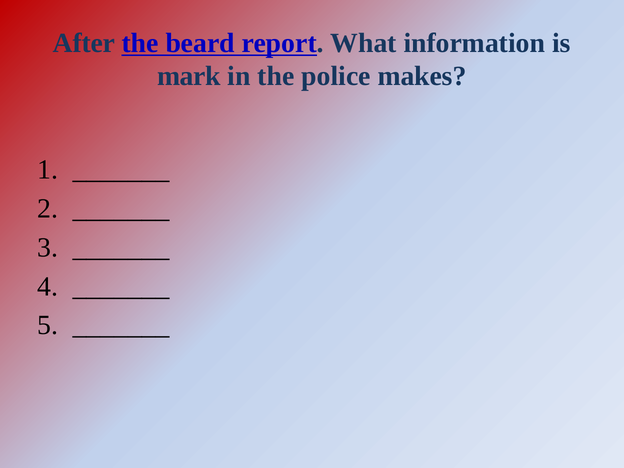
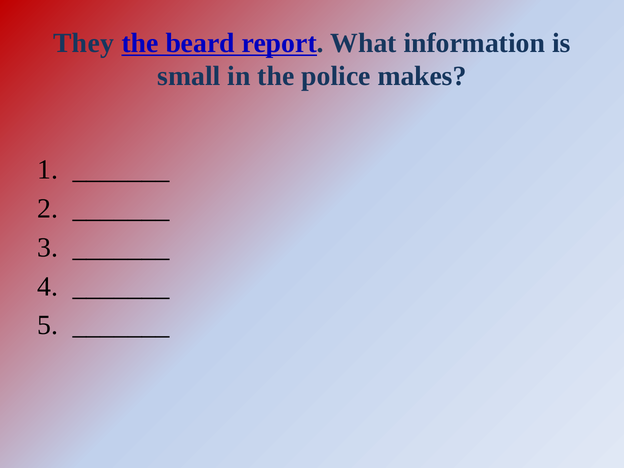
After: After -> They (84, 43)
mark: mark -> small (189, 76)
